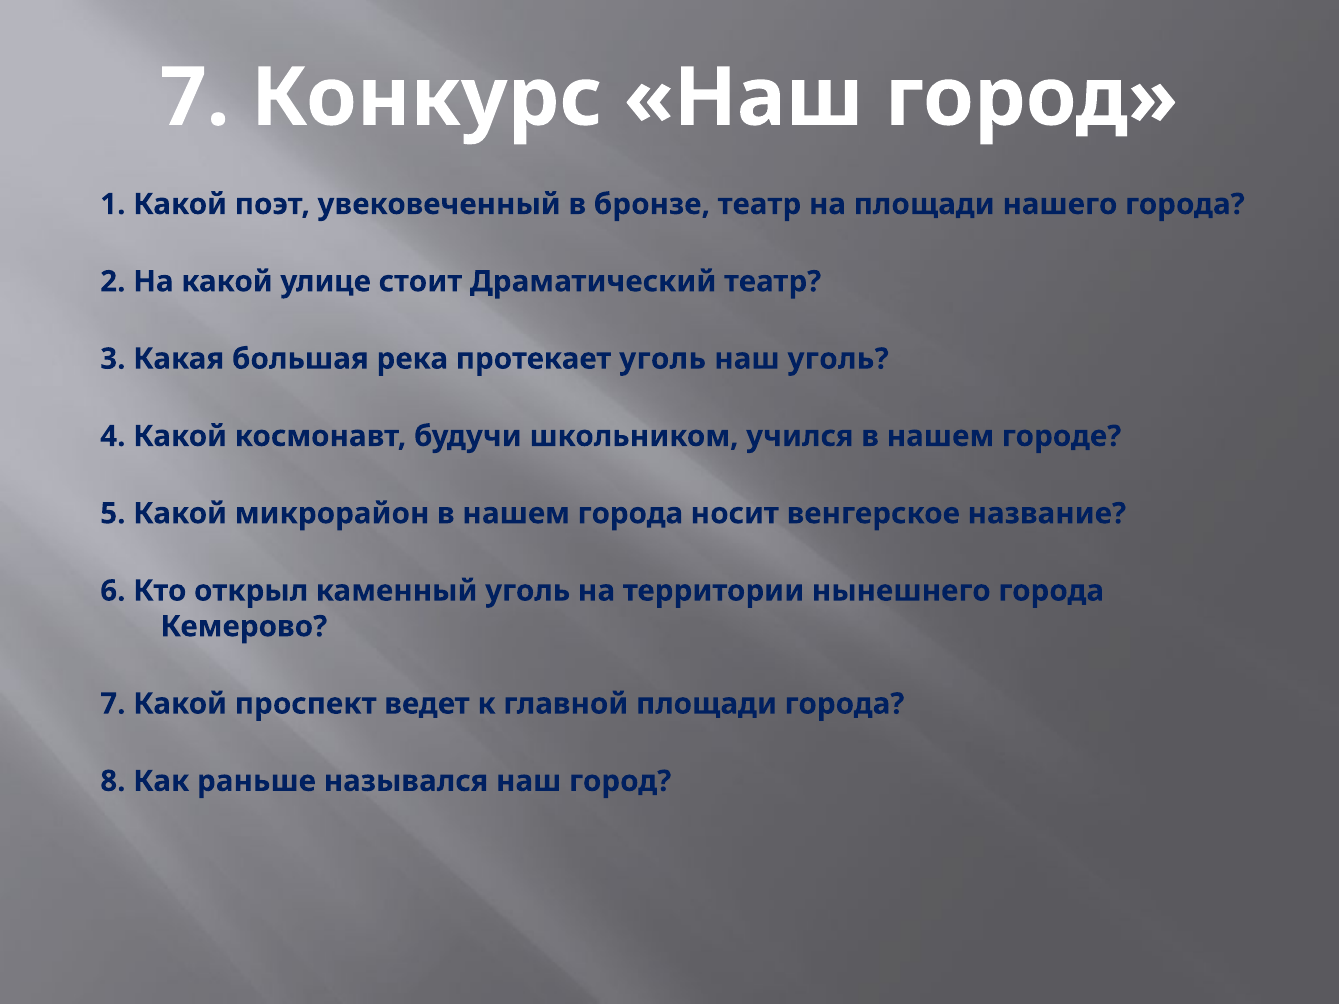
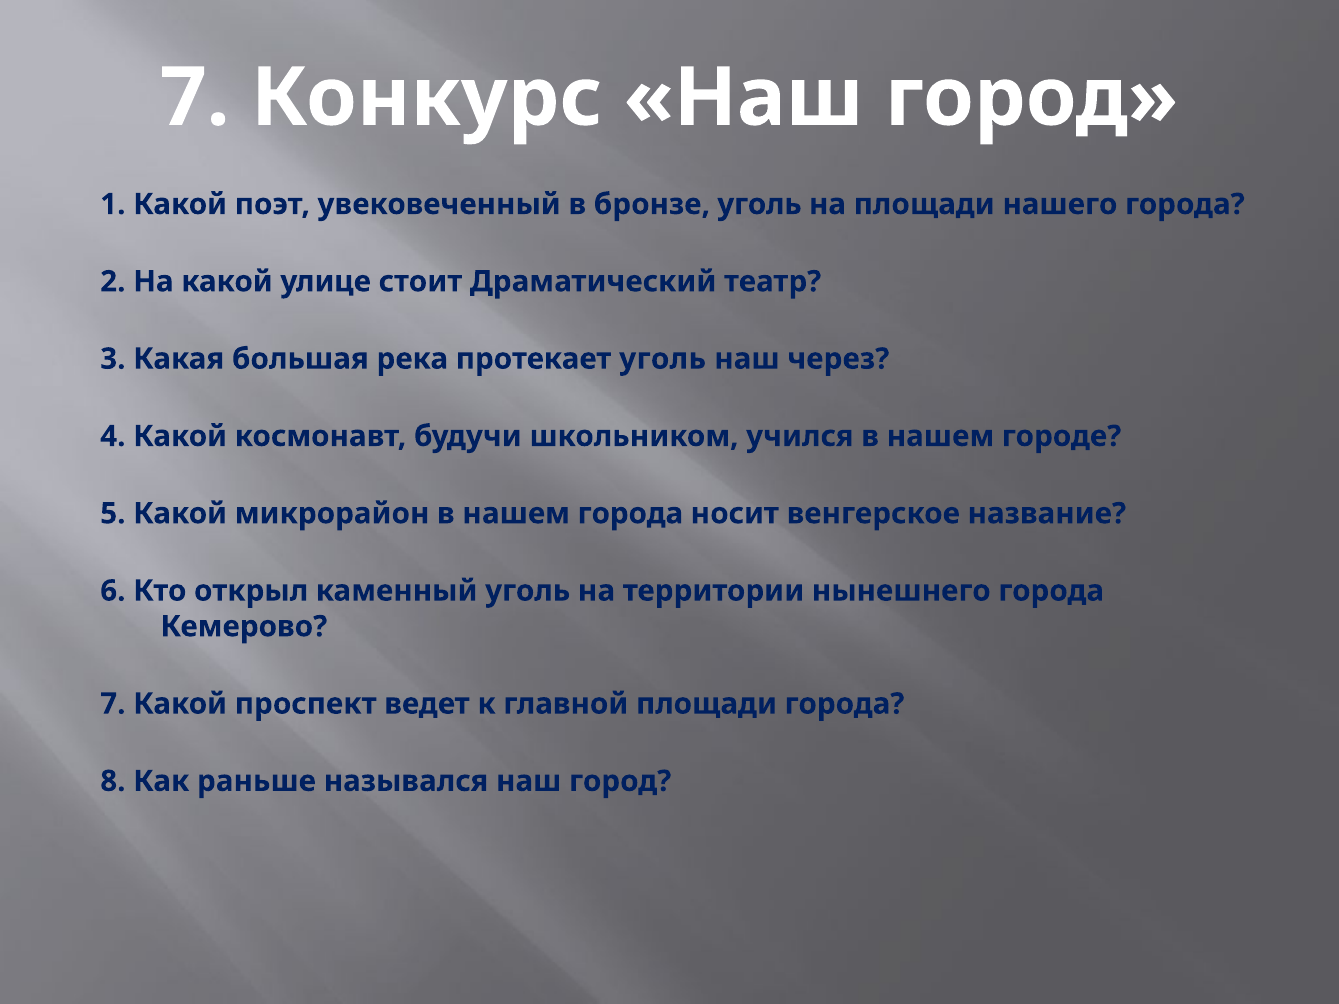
бронзе театр: театр -> уголь (760, 204)
наш уголь: уголь -> через (838, 359)
